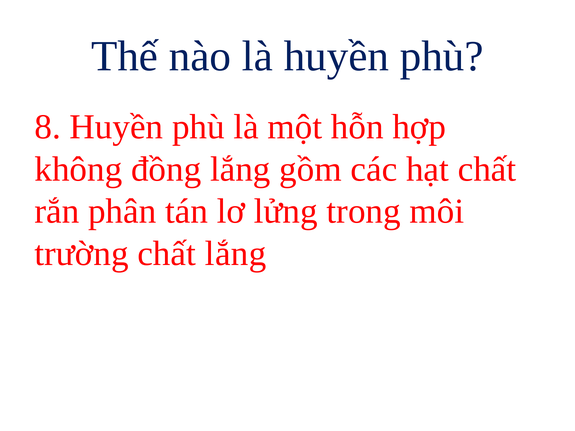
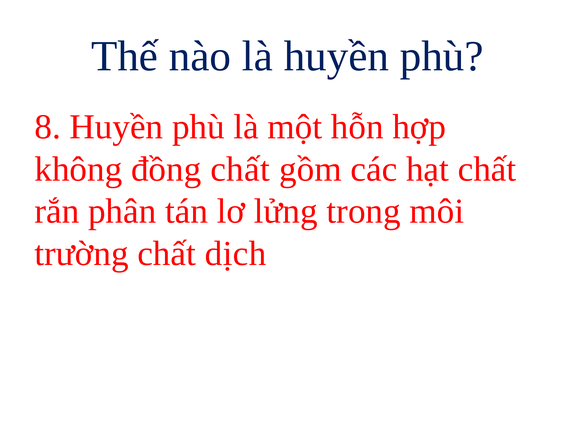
đồng lắng: lắng -> chất (240, 169)
chất lắng: lắng -> dịch (236, 254)
